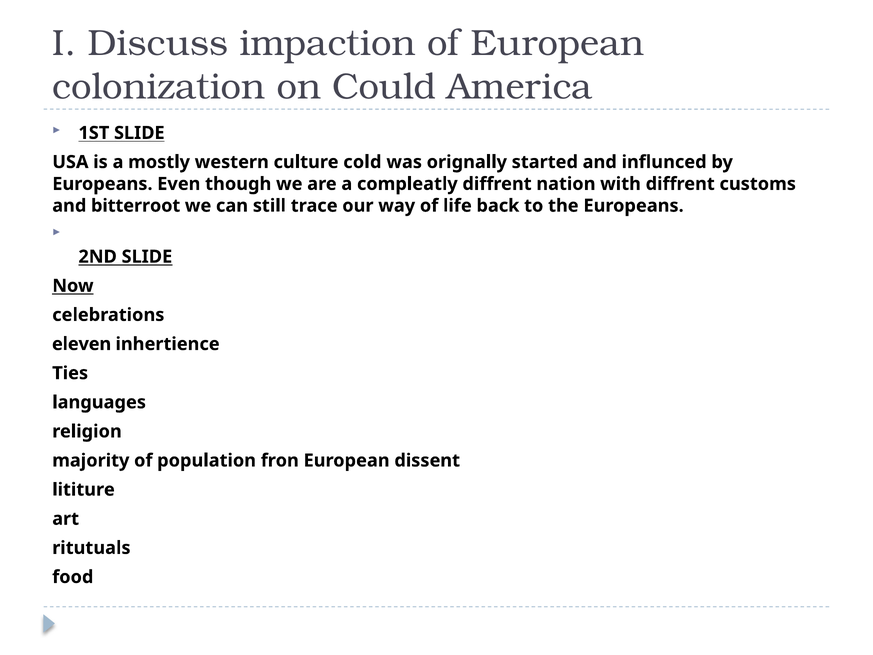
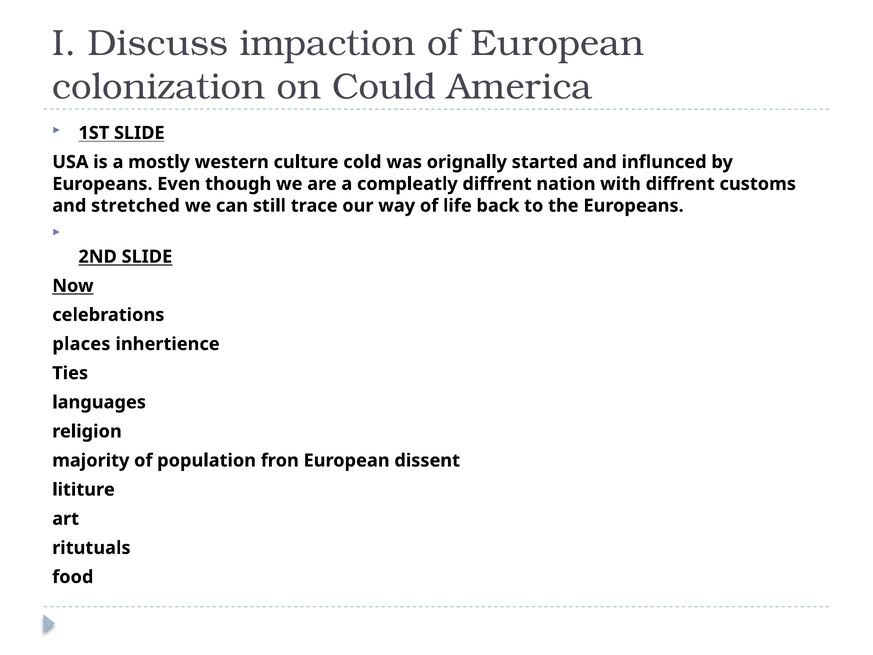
bitterroot: bitterroot -> stretched (136, 206)
eleven: eleven -> places (81, 344)
